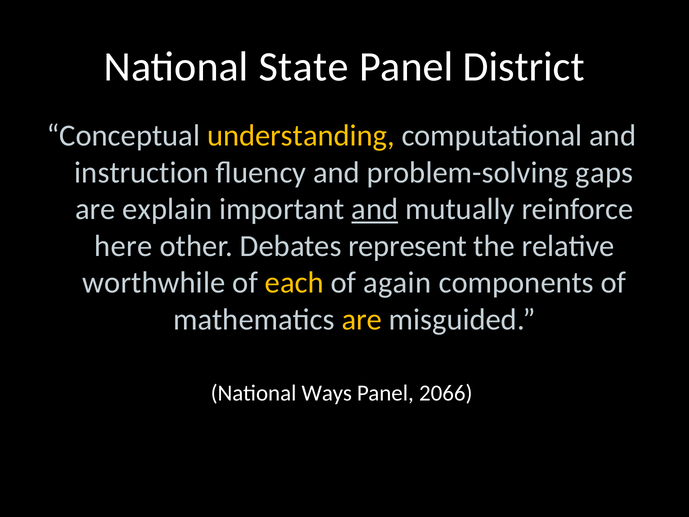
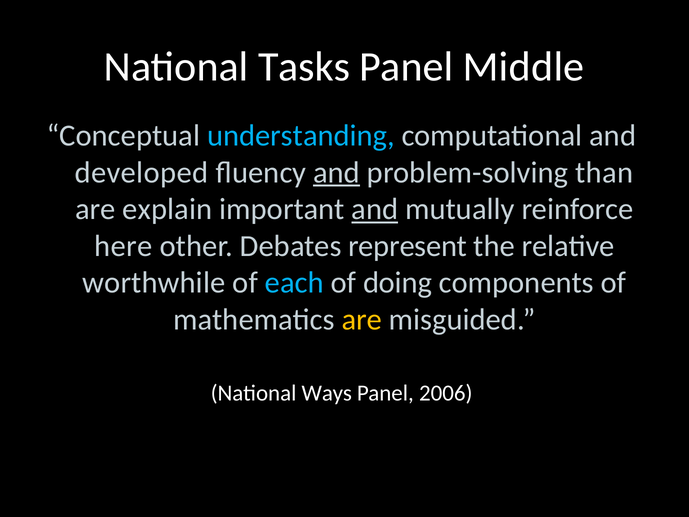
State: State -> Tasks (304, 67)
District: District -> Middle (524, 67)
understanding colour: yellow -> light blue (301, 136)
instruction: instruction -> developed (142, 172)
and underline: none -> present (337, 172)
gaps: gaps -> than (604, 172)
each colour: yellow -> light blue (294, 283)
again: again -> doing (398, 283)
2066: 2066 -> 2006 (446, 393)
